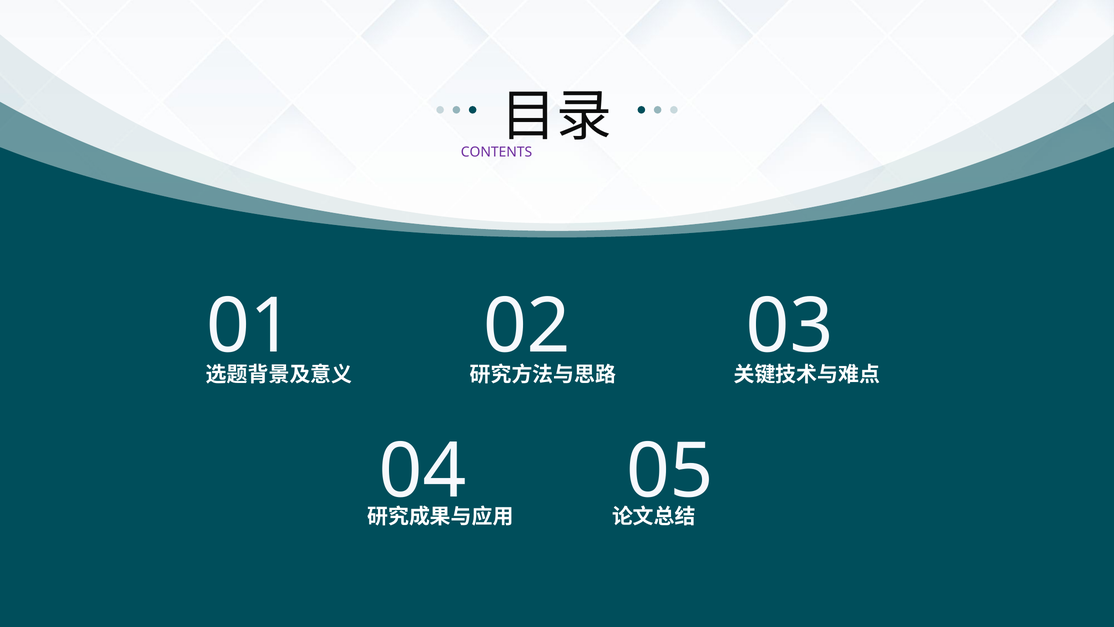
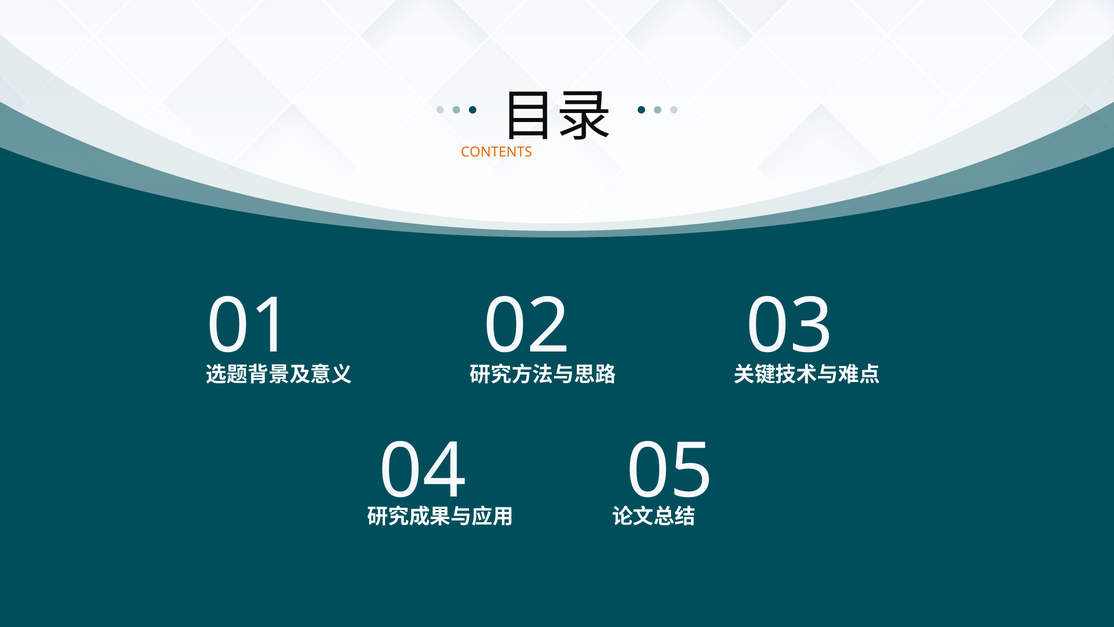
CONTENTS colour: purple -> orange (496, 152)
